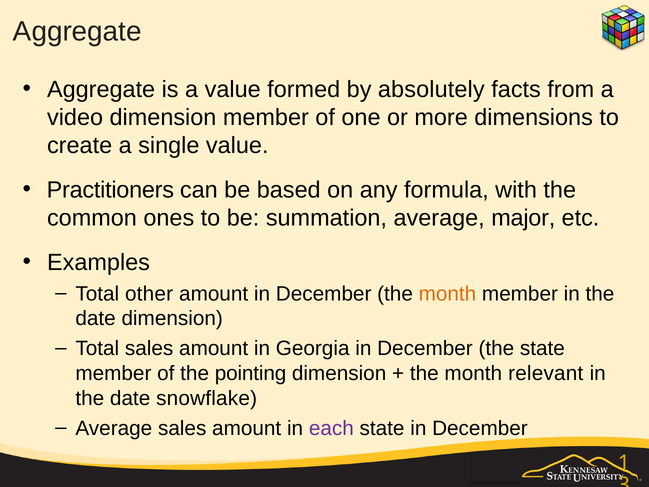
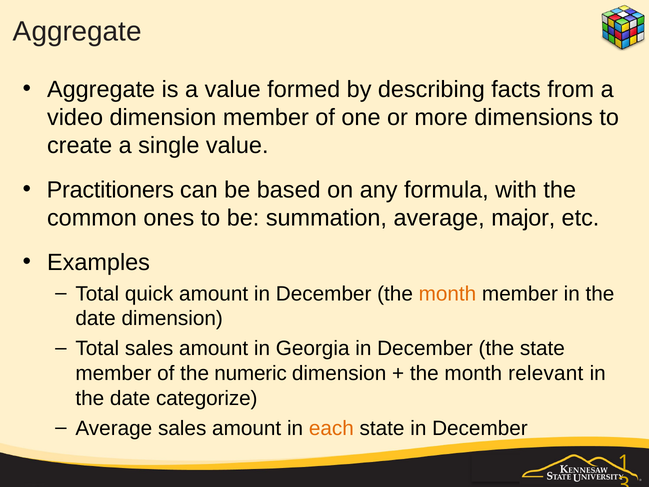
absolutely: absolutely -> describing (431, 89)
other: other -> quick (149, 294)
pointing: pointing -> numeric (251, 373)
snowflake: snowflake -> categorize (207, 398)
each colour: purple -> orange (331, 428)
